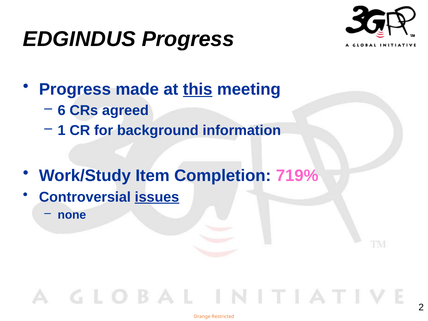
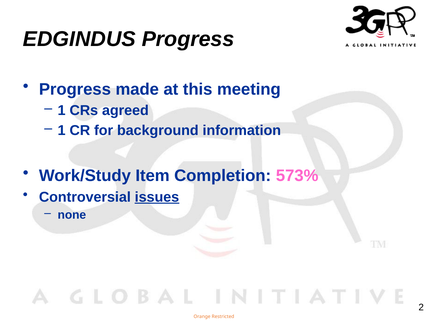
this underline: present -> none (198, 89)
6: 6 -> 1 (62, 110)
719%: 719% -> 573% (297, 176)
